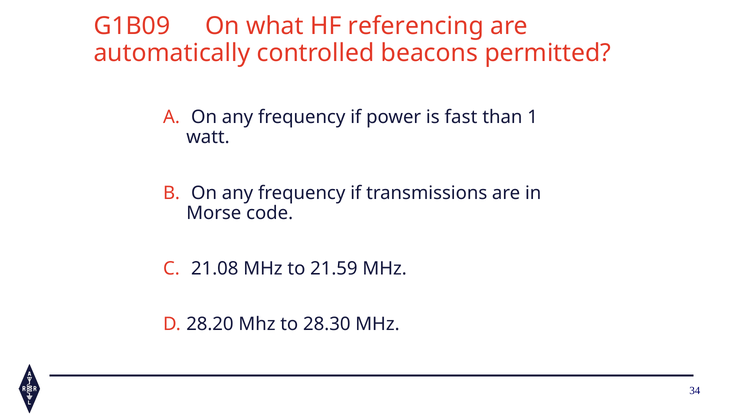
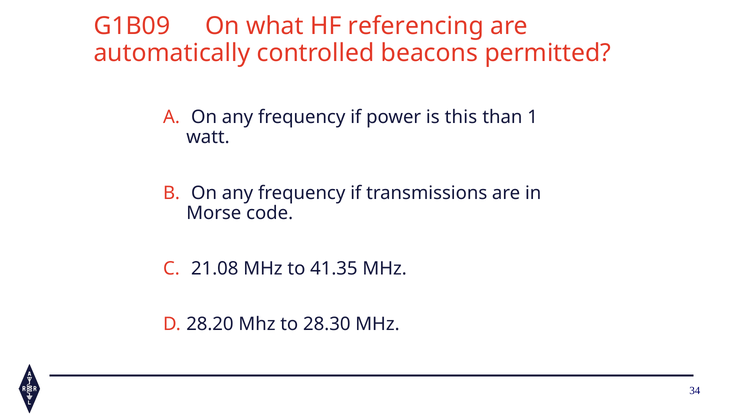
fast: fast -> this (461, 117)
21.59: 21.59 -> 41.35 (334, 269)
